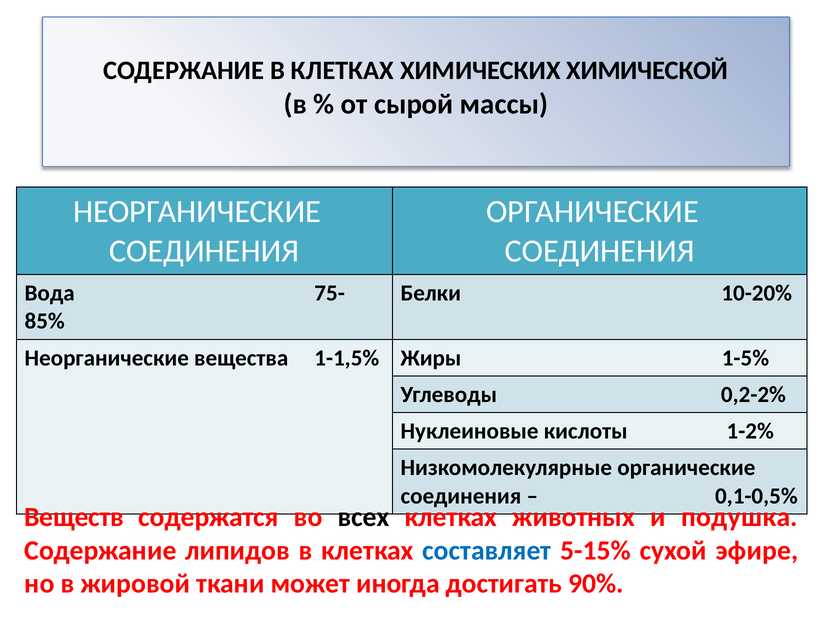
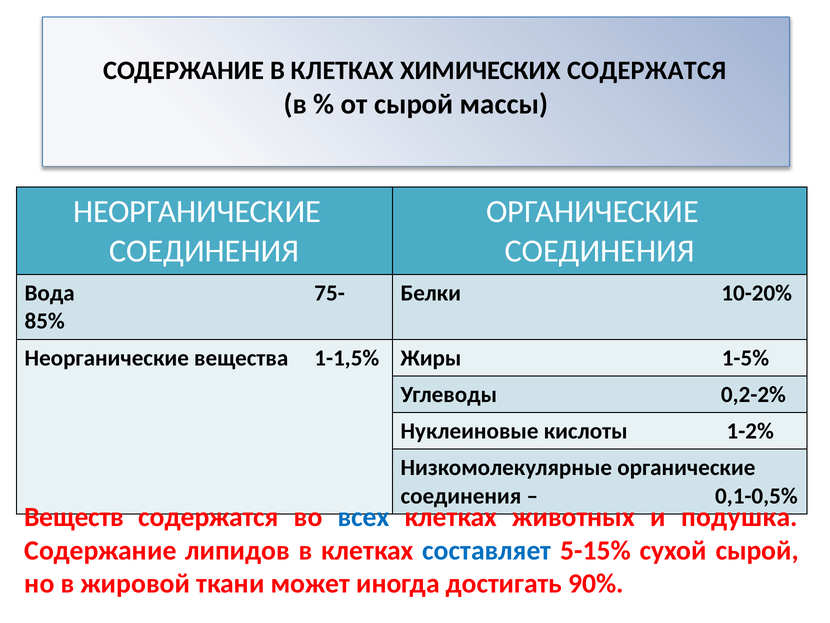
ХИМИЧЕСКИХ ХИМИЧЕСКОЙ: ХИМИЧЕСКОЙ -> СОДЕРЖАТСЯ (647, 70)
всех colour: black -> blue (364, 517)
сухой эфире: эфире -> сырой (757, 550)
